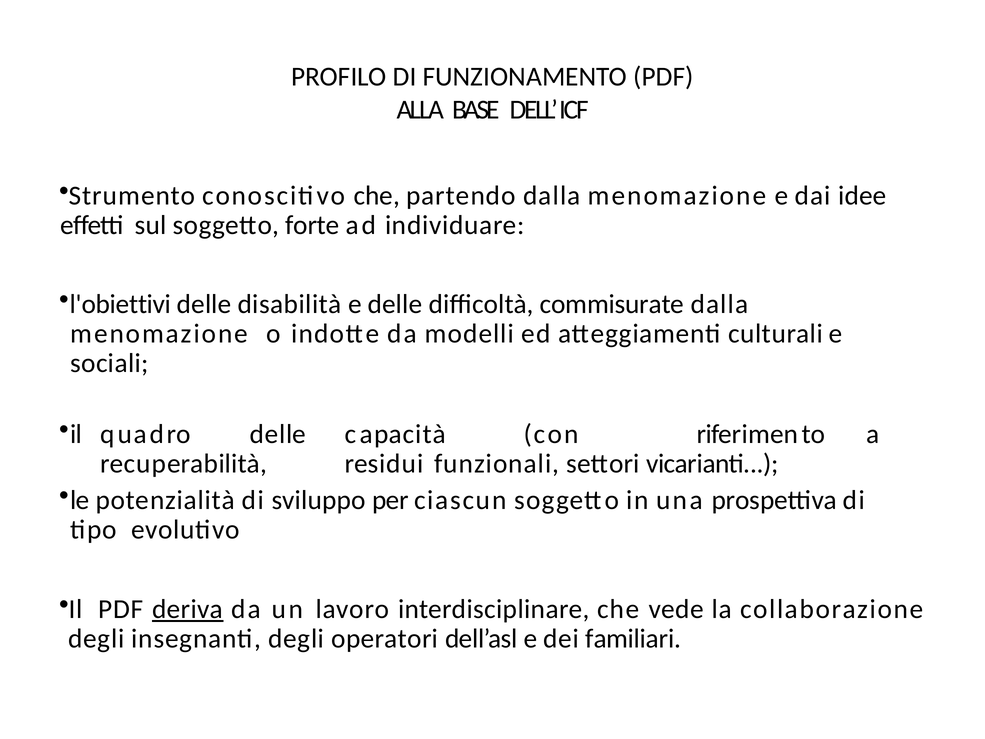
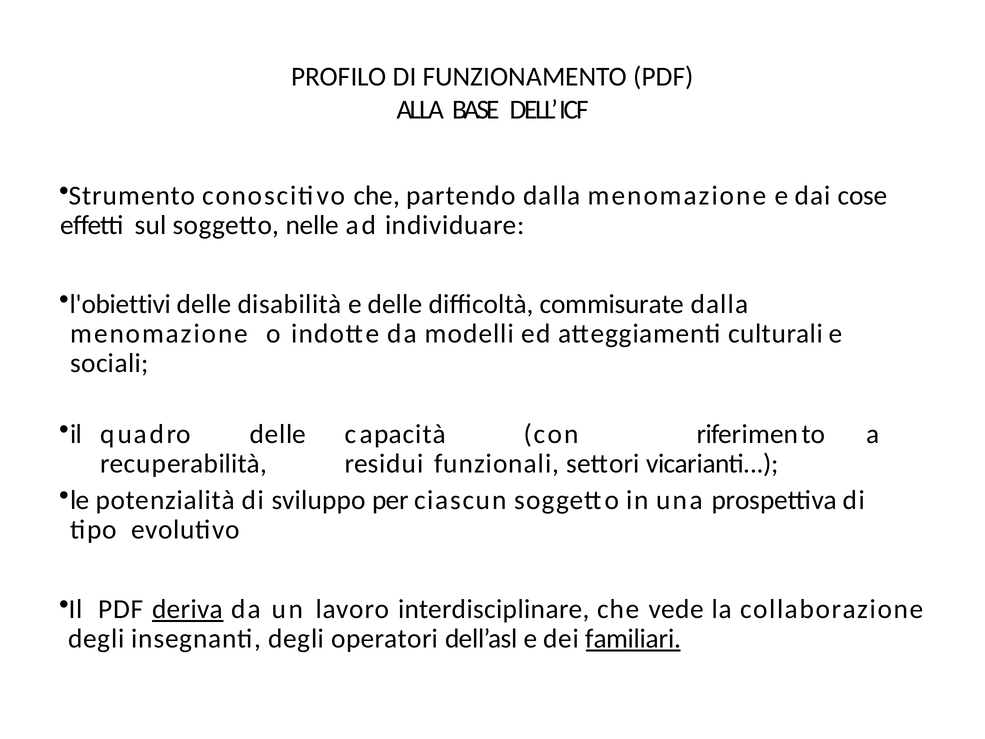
idee: idee -> cose (863, 196)
forte: forte -> nelle (312, 225)
familiari underline: none -> present (633, 639)
